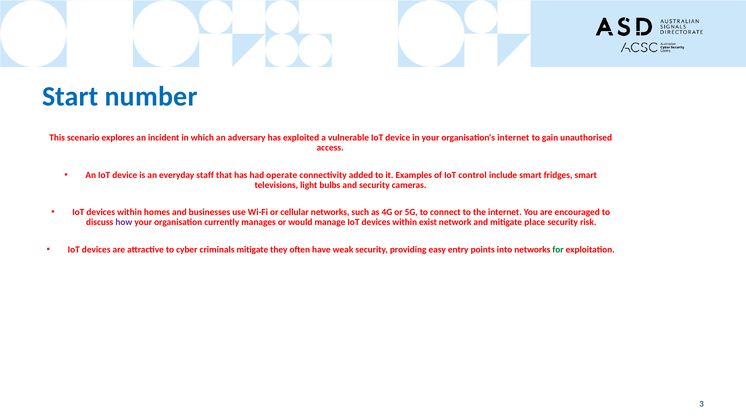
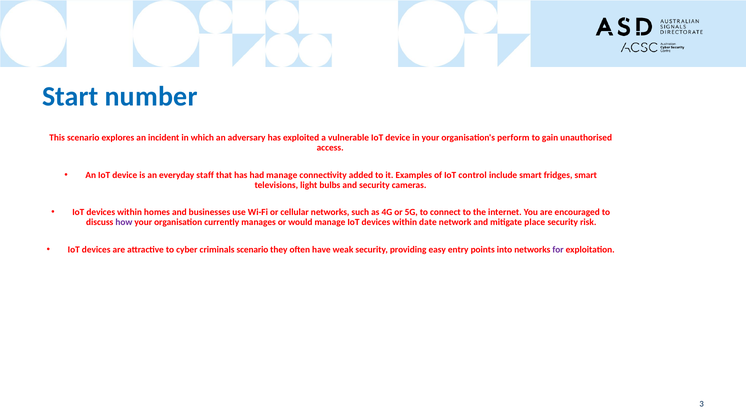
organisation's internet: internet -> perform (513, 138)
had operate: operate -> manage (282, 175)
exist: exist -> date (428, 222)
criminals mitigate: mitigate -> scenario (252, 249)
for colour: green -> purple (558, 249)
